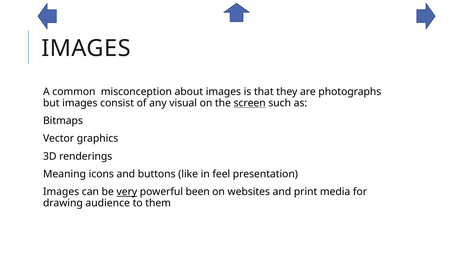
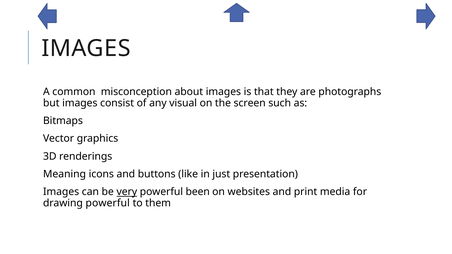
screen underline: present -> none (250, 103)
feel: feel -> just (221, 174)
drawing audience: audience -> powerful (108, 203)
